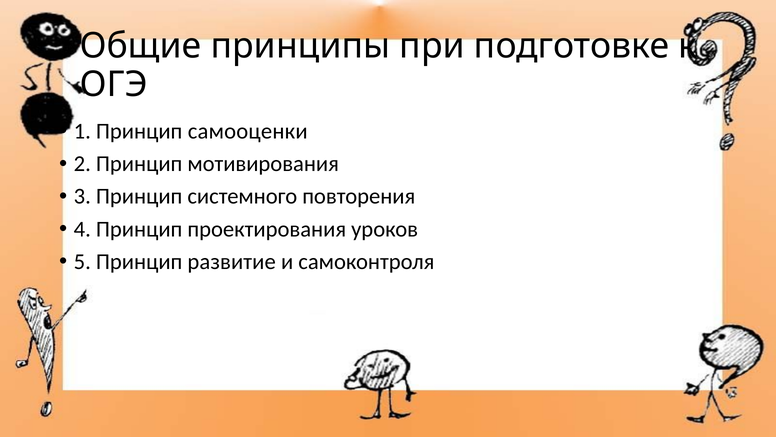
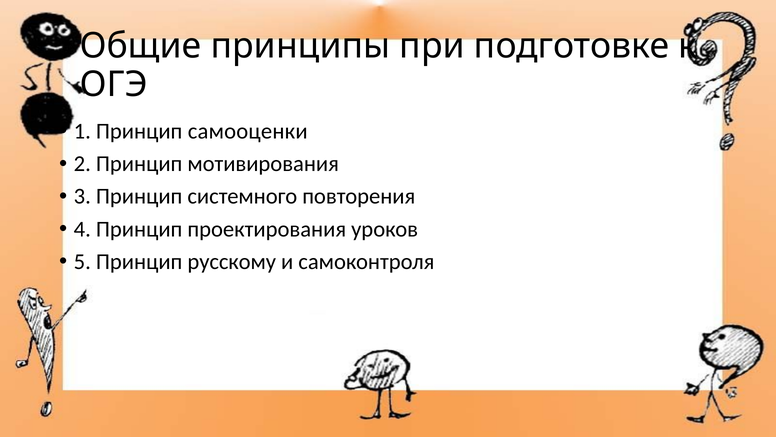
развитие: развитие -> русскому (232, 261)
